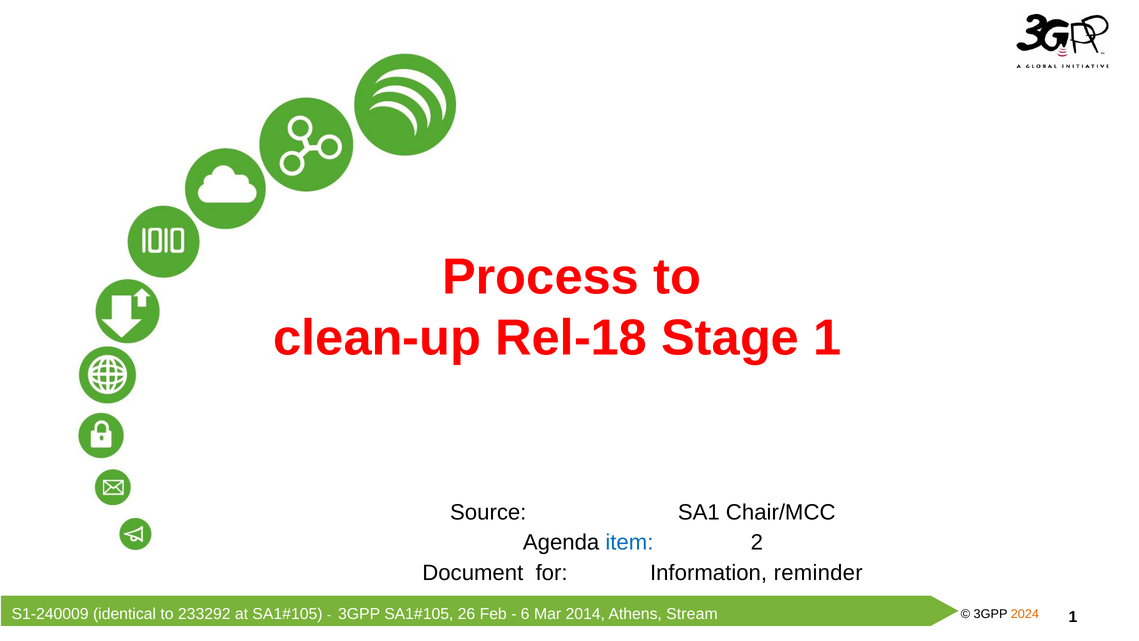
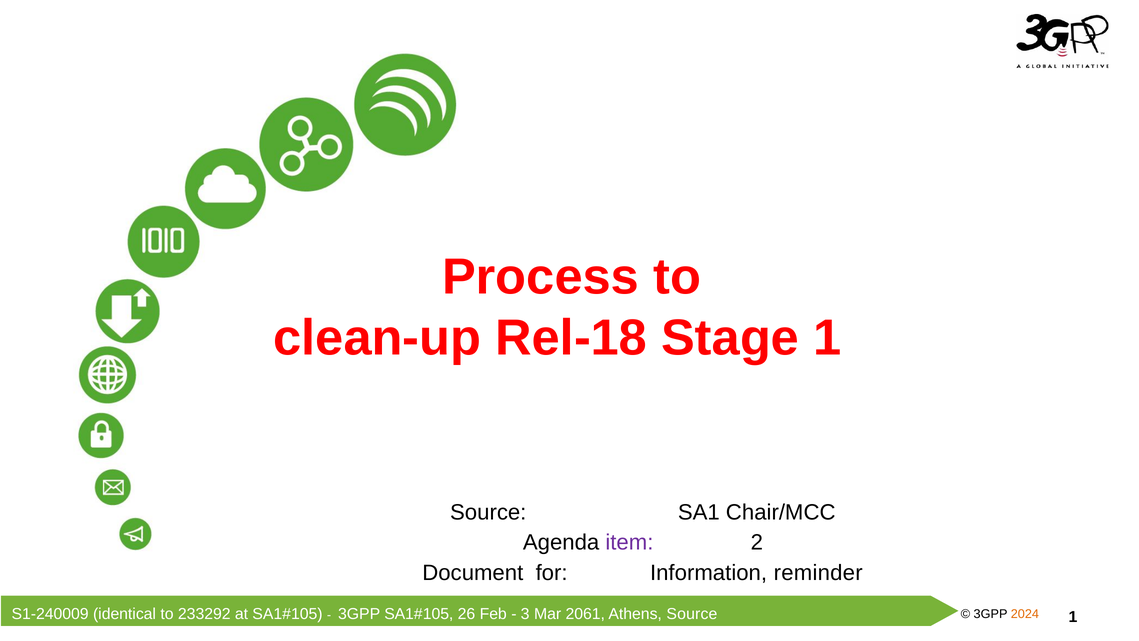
item colour: blue -> purple (629, 542)
6: 6 -> 3 (525, 614)
2014: 2014 -> 2061 (585, 614)
Athens Stream: Stream -> Source (692, 614)
